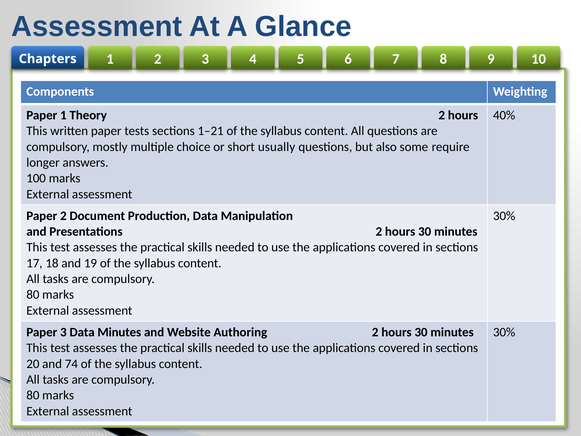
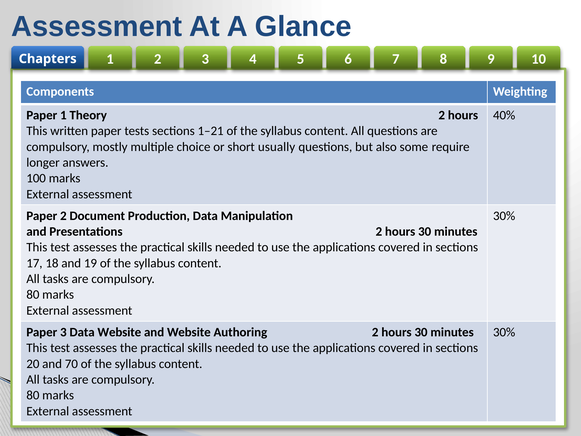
Data Minutes: Minutes -> Website (119, 332)
74: 74 -> 70 (71, 364)
